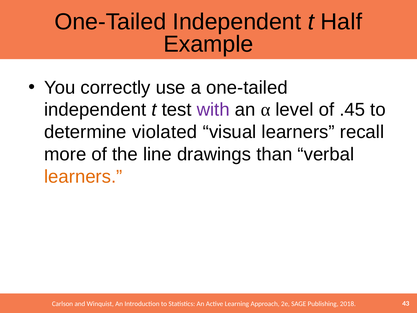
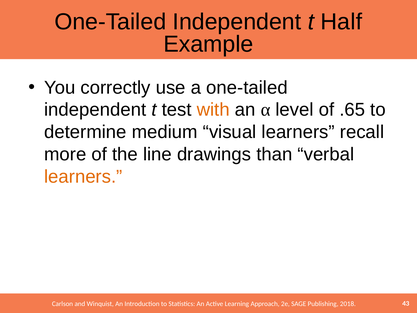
with colour: purple -> orange (213, 110)
.45: .45 -> .65 (352, 110)
violated: violated -> medium (165, 132)
